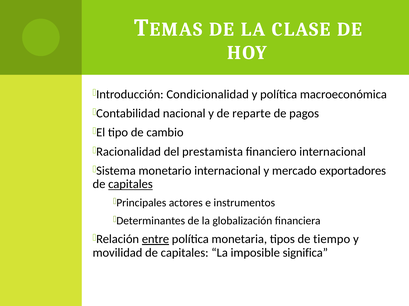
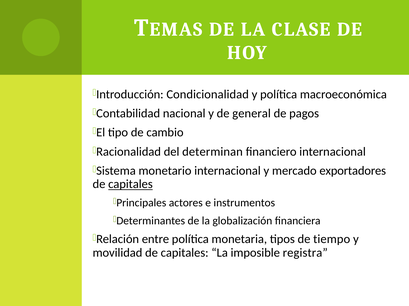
reparte: reparte -> general (252, 114)
prestamista: prestamista -> determinan (213, 152)
entre underline: present -> none (155, 240)
significa: significa -> registra (305, 253)
